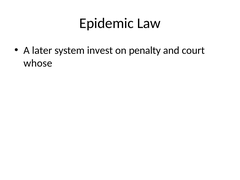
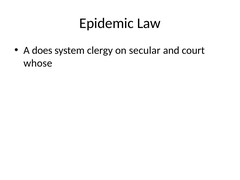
later: later -> does (42, 50)
invest: invest -> clergy (100, 50)
penalty: penalty -> secular (145, 50)
